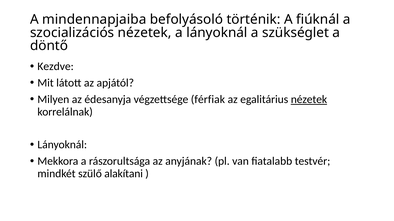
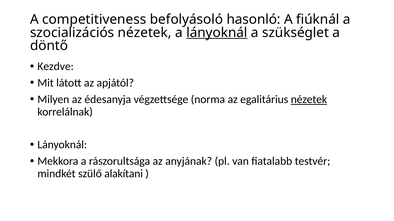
mindennapjaiba: mindennapjaiba -> competitiveness (94, 20)
történik: történik -> hasonló (254, 20)
lányoknál underline: none -> present (217, 33)
férfiak: férfiak -> norma (208, 100)
